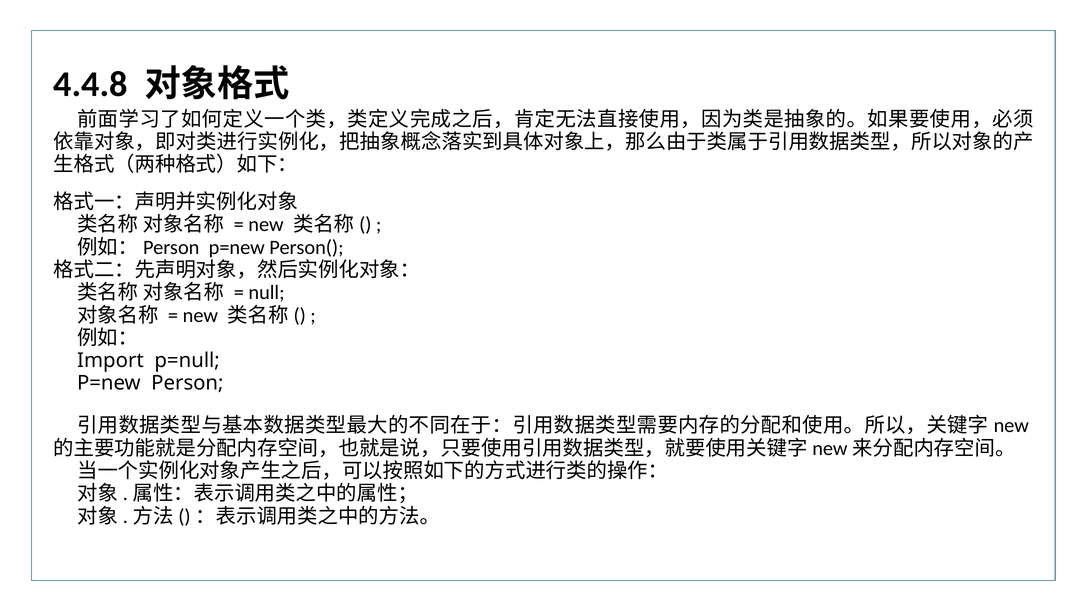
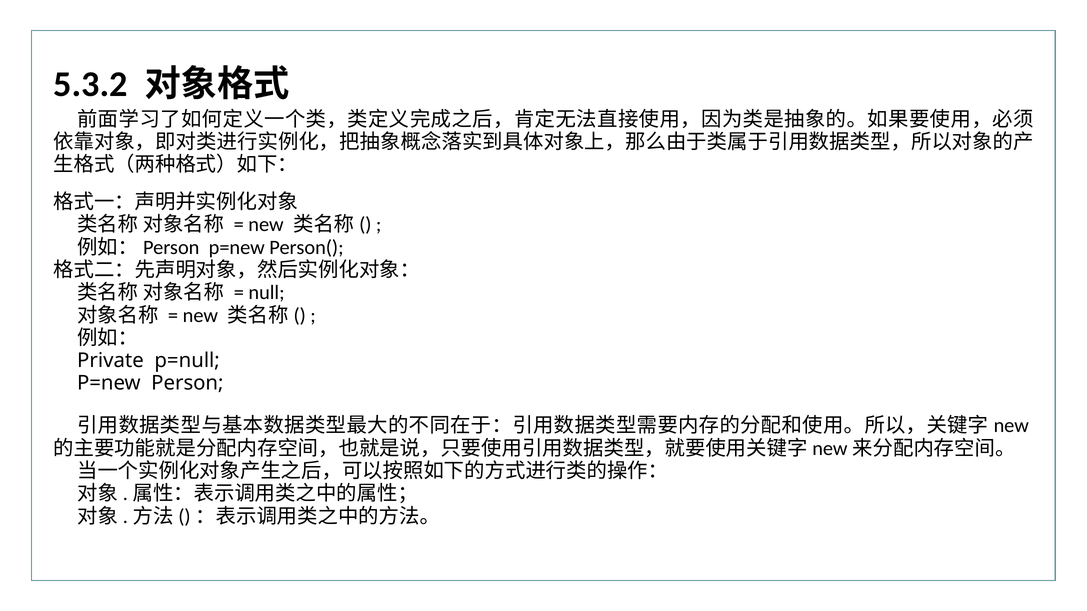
4.4.8: 4.4.8 -> 5.3.2 (90, 85)
Import: Import -> Private (110, 361)
